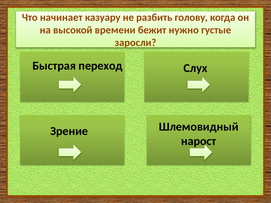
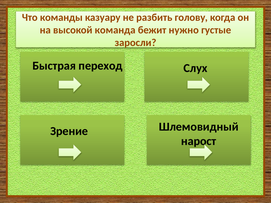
начинает: начинает -> команды (61, 17)
времени: времени -> команда (115, 30)
